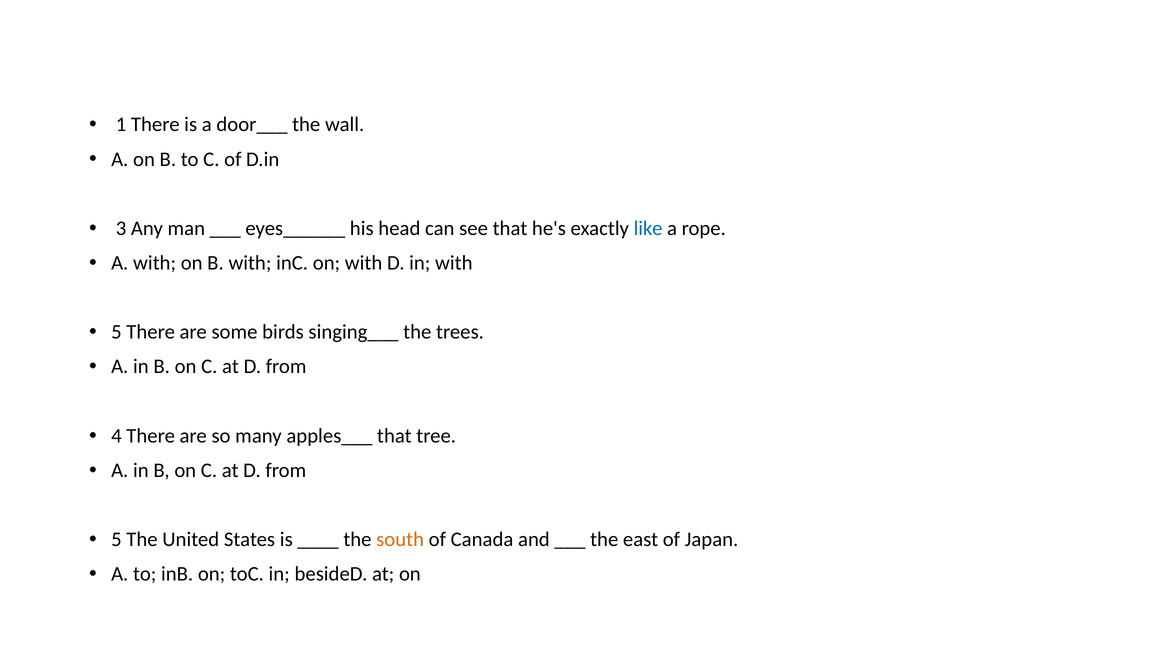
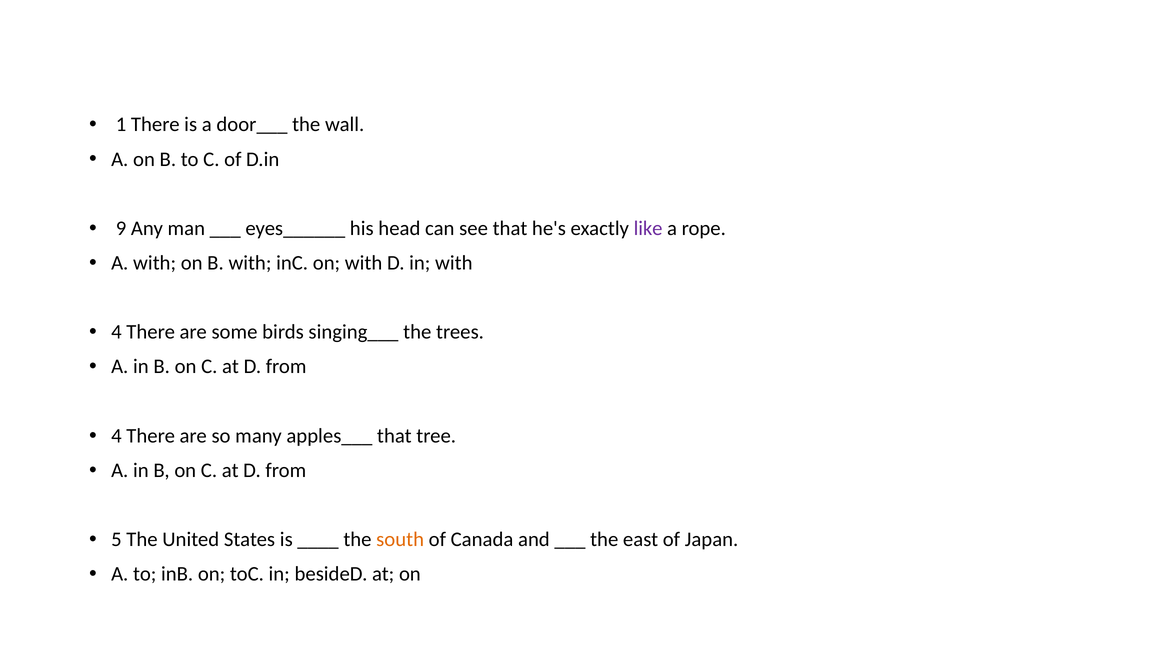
3: 3 -> 9 (121, 228)
like colour: blue -> purple (648, 228)
5: 5 -> 4 (116, 332)
